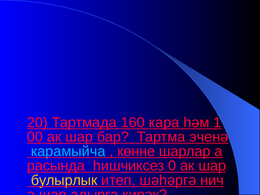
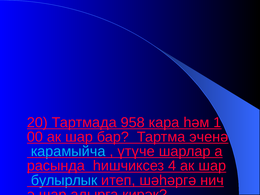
160: 160 -> 958 (133, 122)
көнне: көнне -> үтүче (136, 151)
0: 0 -> 4 (172, 166)
булырлык colour: yellow -> light blue (64, 180)
